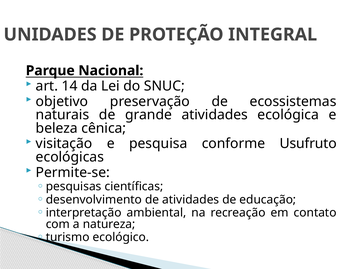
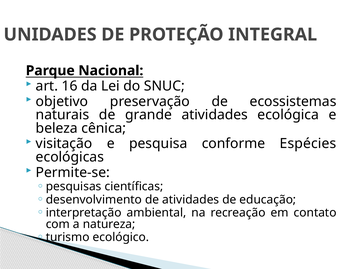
14: 14 -> 16 (70, 86)
Usufruto: Usufruto -> Espécies (308, 143)
